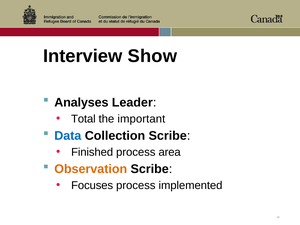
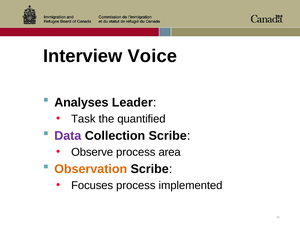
Show: Show -> Voice (152, 56)
Total: Total -> Task (83, 119)
important: important -> quantified (141, 119)
Data colour: blue -> purple (68, 136)
Finished: Finished -> Observe (92, 152)
